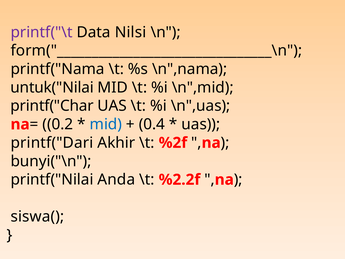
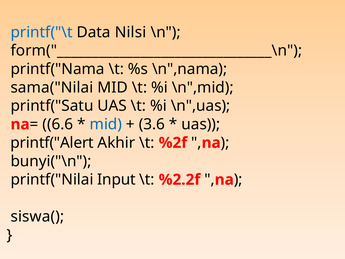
printf("\t colour: purple -> blue (42, 32)
untuk("Nilai: untuk("Nilai -> sama("Nilai (52, 87)
printf("Char: printf("Char -> printf("Satu (52, 106)
0.2: 0.2 -> 6.6 (58, 124)
0.4: 0.4 -> 3.6 (152, 124)
printf("Dari: printf("Dari -> printf("Alert (52, 143)
Anda: Anda -> Input (116, 180)
